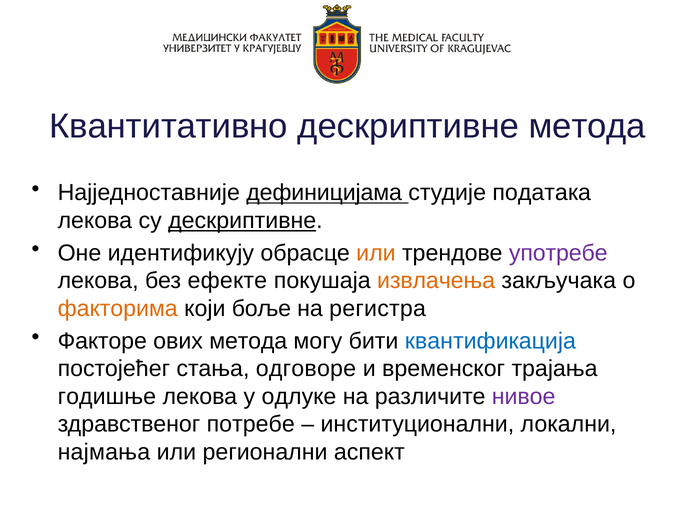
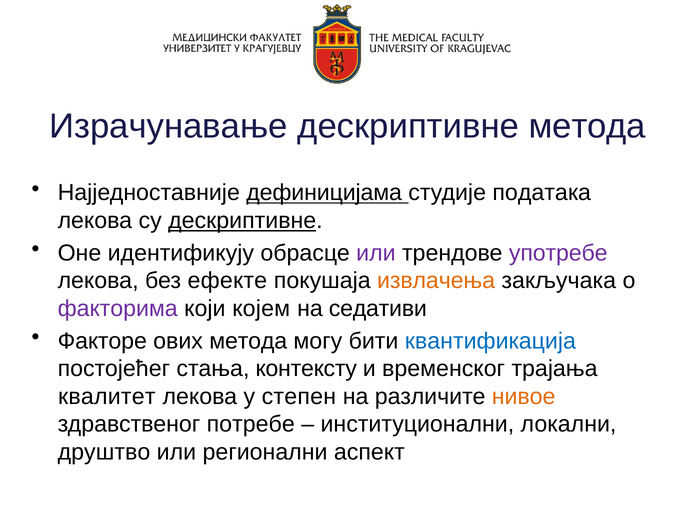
Квантитативно: Квантитативно -> Израчунавање (168, 127)
или colour: orange -> purple (376, 253)
факторима colour: orange -> purple (118, 309)
боље: боље -> којем (261, 309)
регистра: регистра -> седативи (378, 309)
одговоре: одговоре -> контексту (306, 369)
годишње: годишње -> квалитет (107, 397)
одлуке: одлуке -> степен (299, 397)
нивое colour: purple -> orange (524, 397)
најмања: најмања -> друштво (104, 452)
